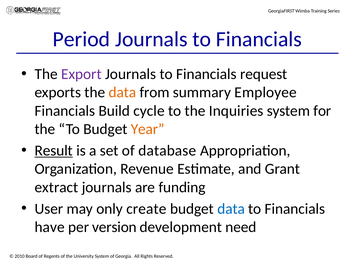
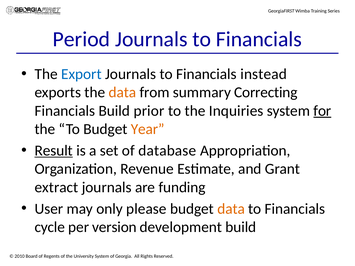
Export colour: purple -> blue (81, 74)
request: request -> instead (264, 74)
Employee: Employee -> Correcting (266, 92)
cycle: cycle -> prior (149, 111)
for underline: none -> present (322, 111)
create: create -> please (146, 209)
data colour: blue -> orange (231, 209)
have: have -> cycle (50, 227)
development need: need -> build (241, 227)
